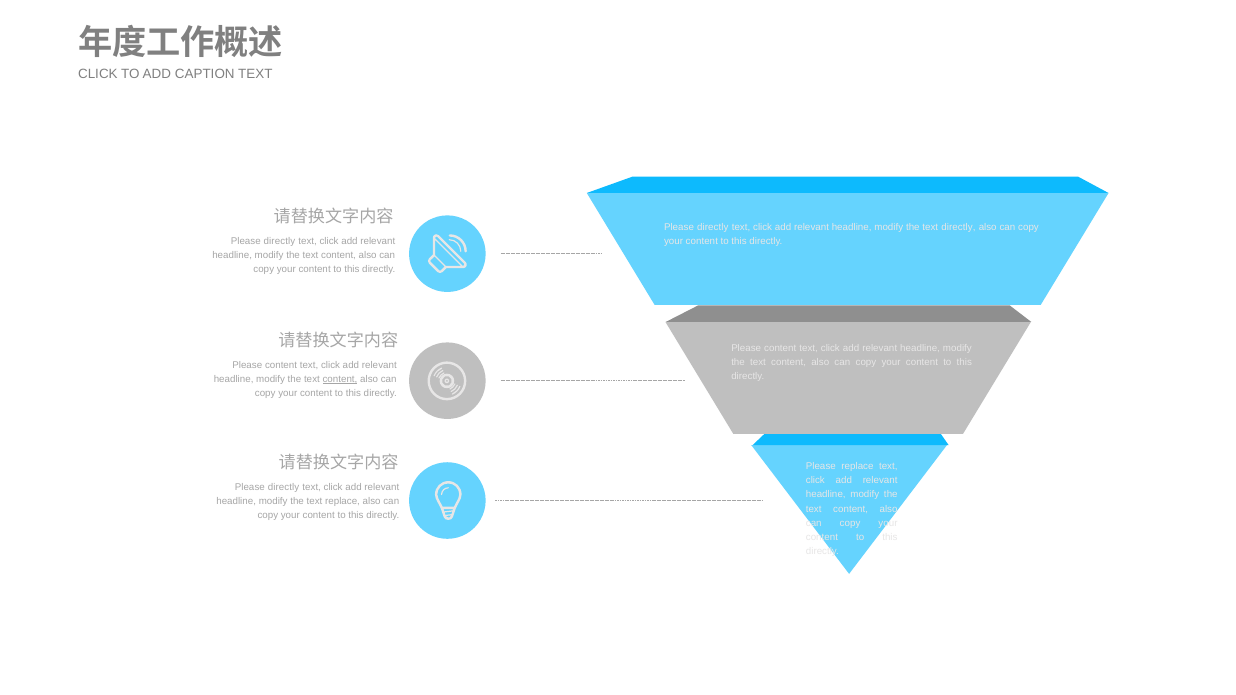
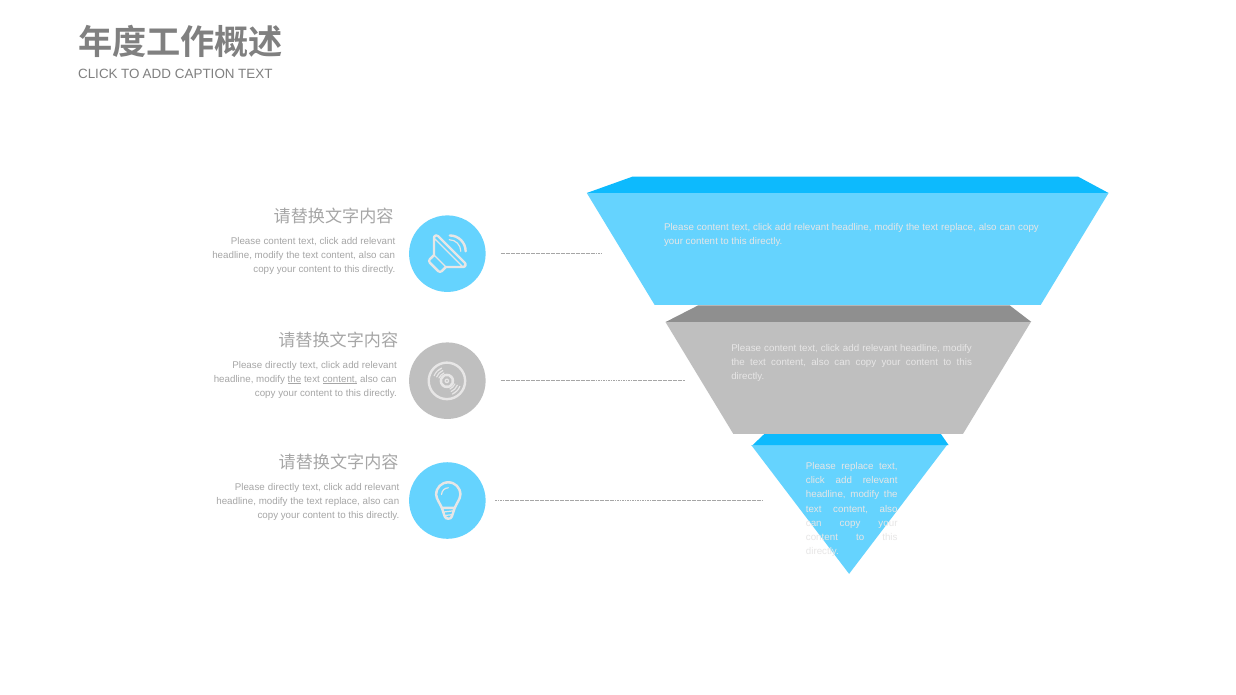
directly: directly -> content (713, 227)
directly: directly -> replace (959, 227)
directly: directly -> content (280, 241)
content: content -> directly (281, 365)
the underline: none -> present (295, 379)
